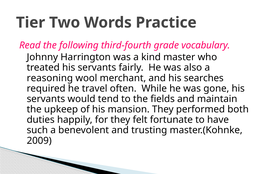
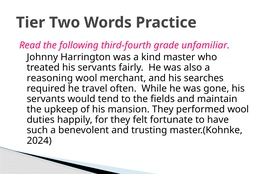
vocabulary: vocabulary -> unfamiliar (206, 45)
performed both: both -> wool (238, 109)
2009: 2009 -> 2024 (39, 140)
